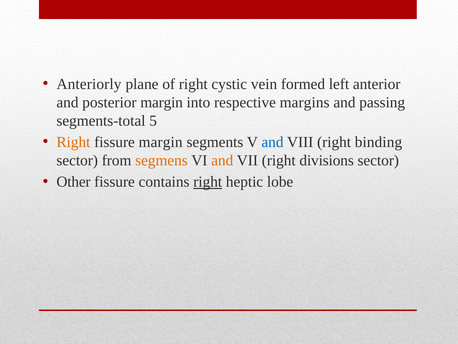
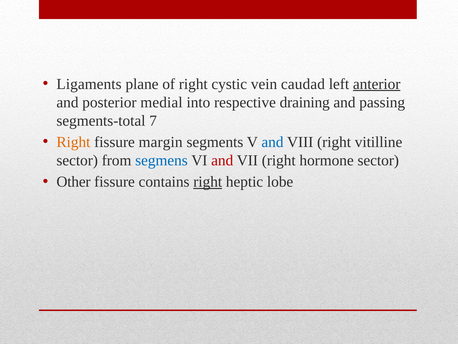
Anteriorly: Anteriorly -> Ligaments (89, 84)
formed: formed -> caudad (303, 84)
anterior underline: none -> present (377, 84)
posterior margin: margin -> medial (161, 102)
margins: margins -> draining (305, 102)
5: 5 -> 7 (153, 121)
binding: binding -> vitilline (379, 142)
segmens colour: orange -> blue (161, 160)
and colour: orange -> red (222, 160)
divisions: divisions -> hormone (327, 160)
